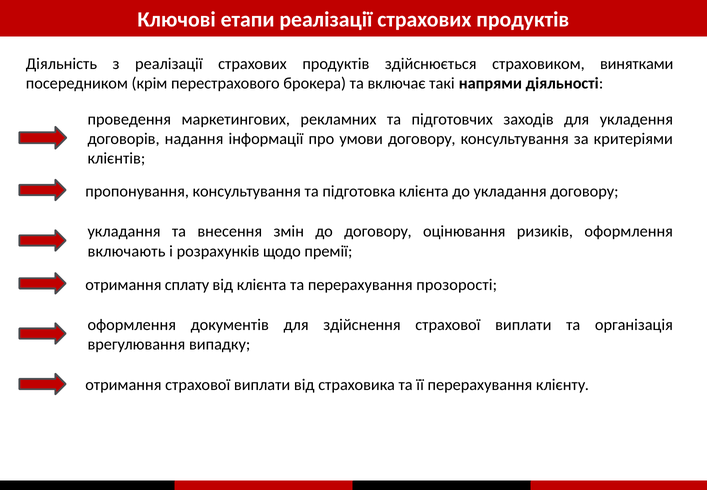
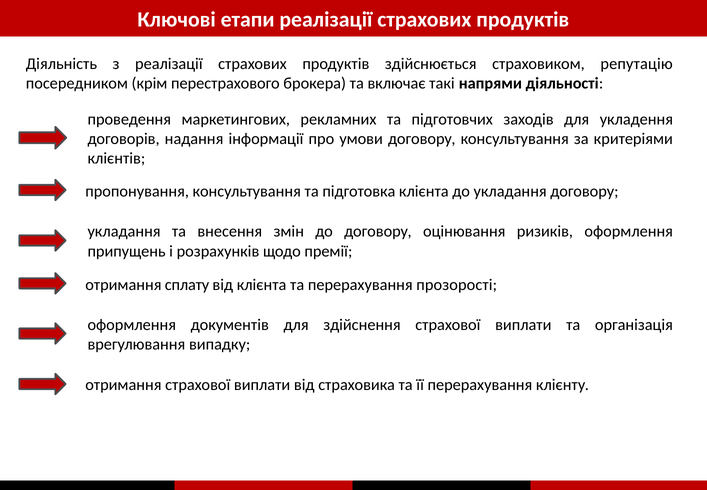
винятками: винятками -> репутацію (637, 64)
включають: включають -> припущень (127, 251)
